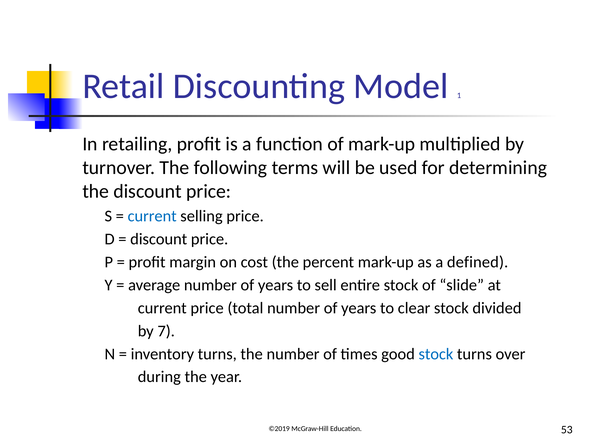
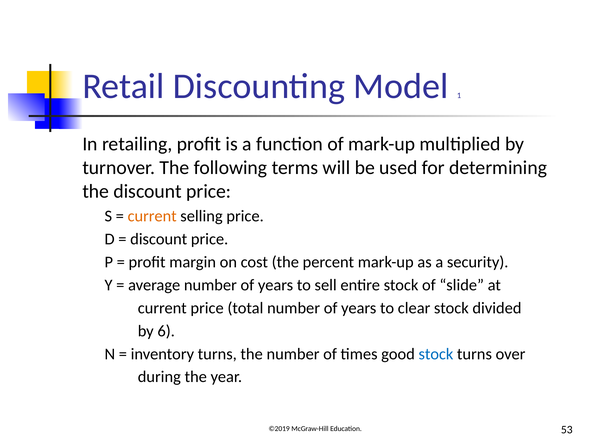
current colour: blue -> orange (152, 216)
defined: defined -> security (478, 262)
7: 7 -> 6 (166, 331)
